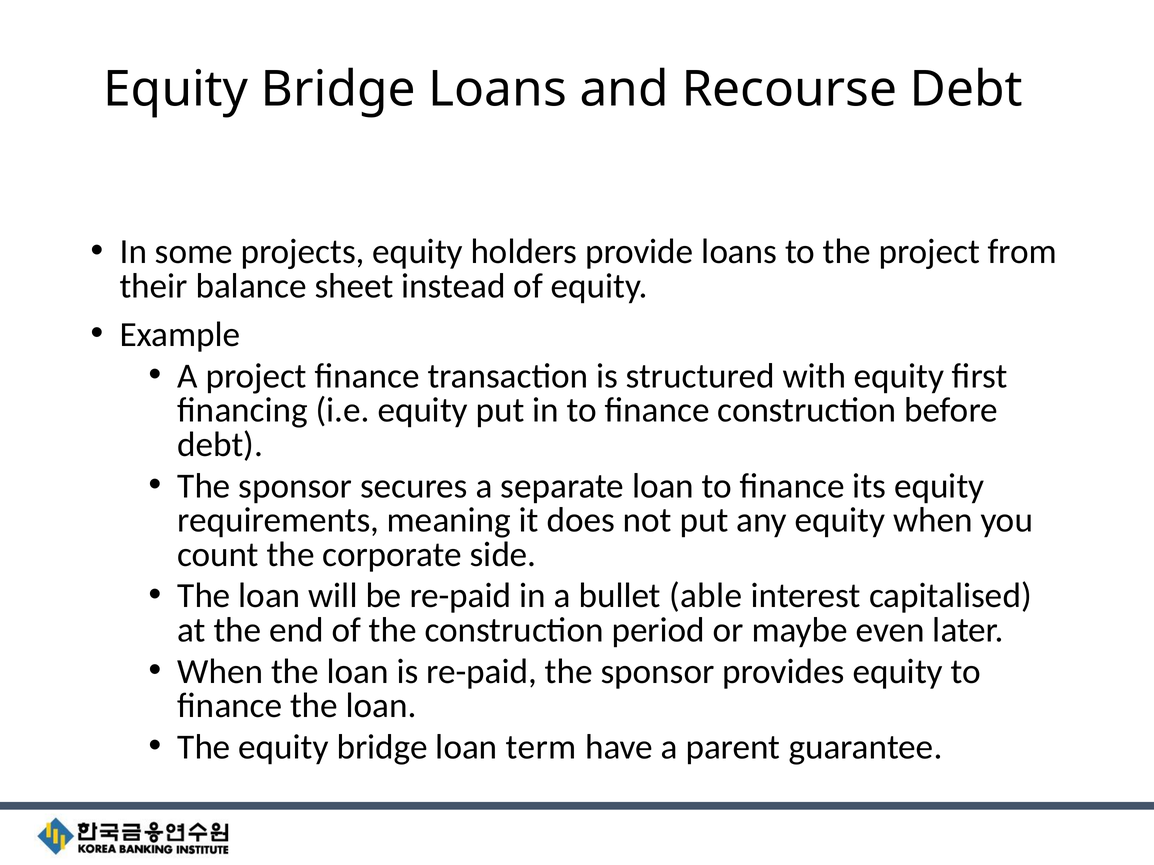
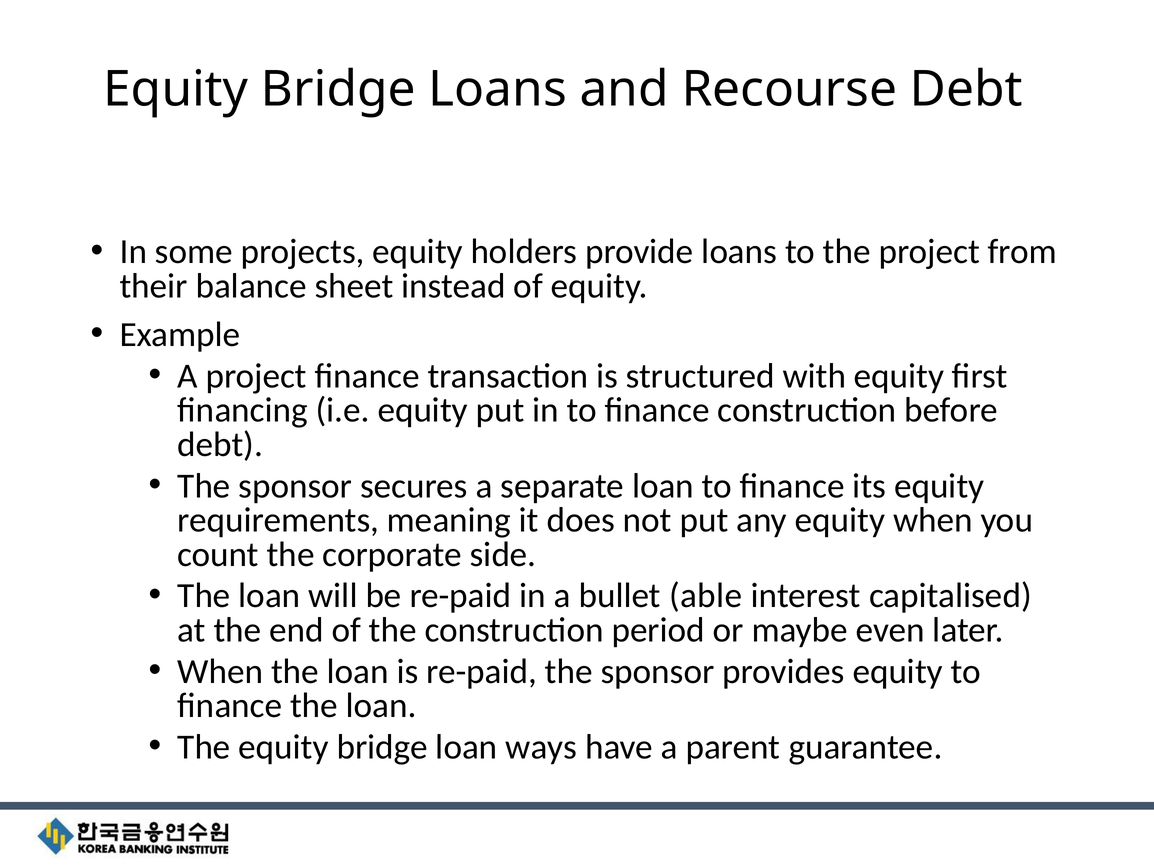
term: term -> ways (541, 748)
